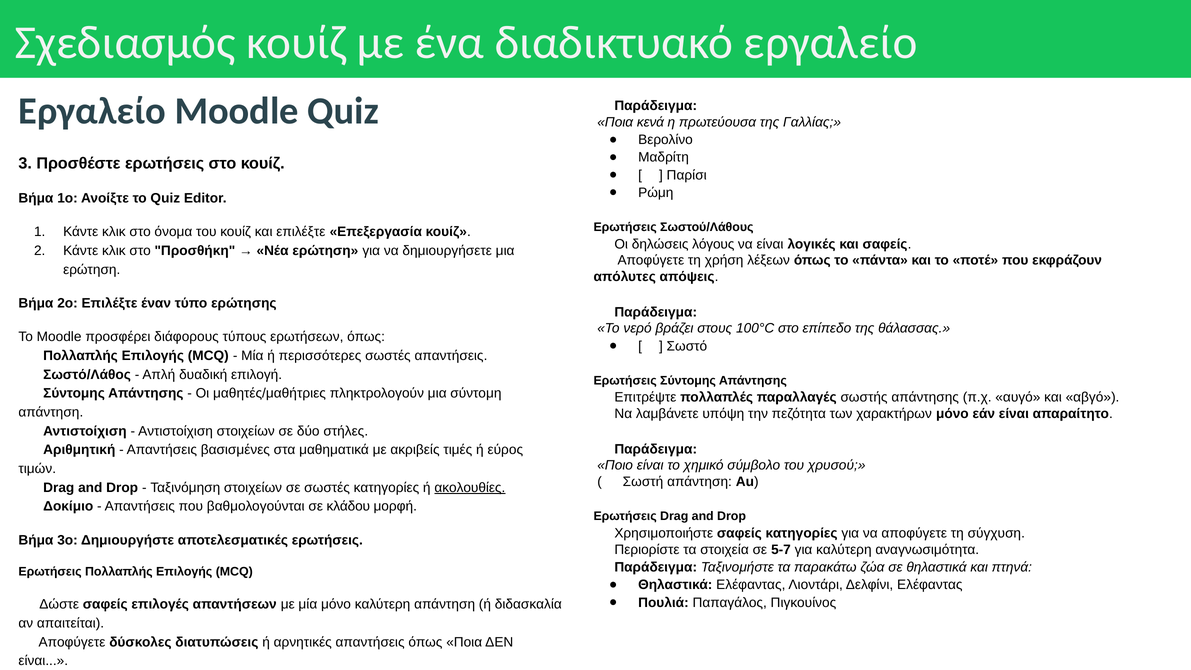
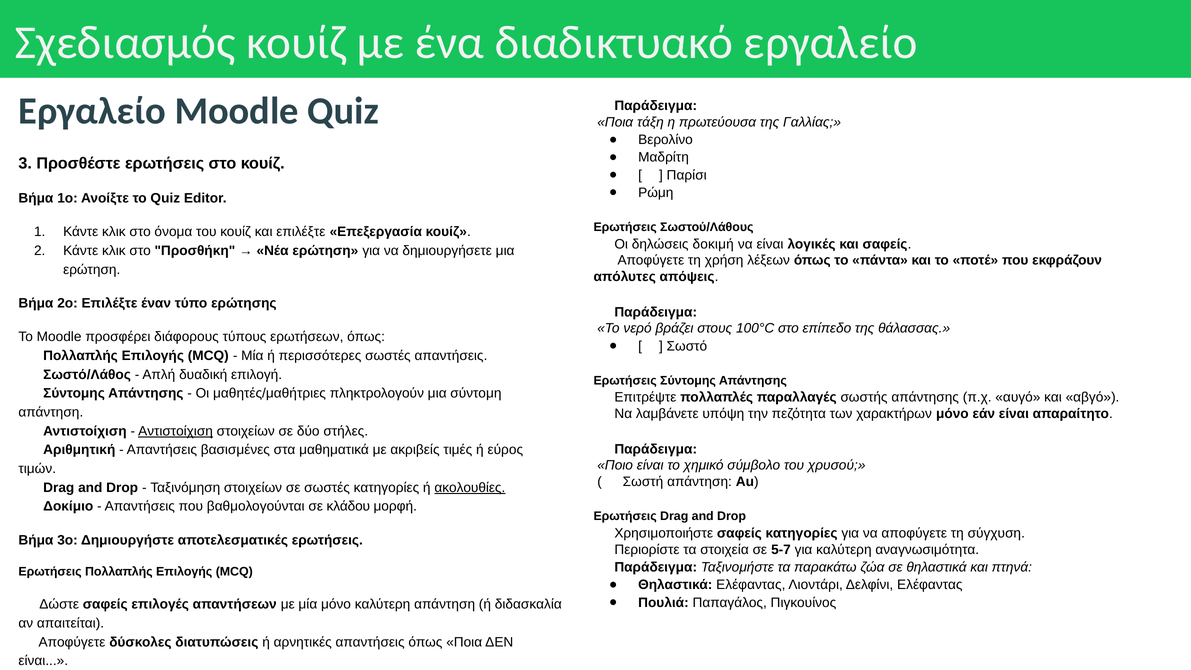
κενά: κενά -> τάξη (650, 122)
λόγους: λόγους -> δοκιμή (713, 244)
Αντιστοίχιση underline: none -> present (176, 431)
